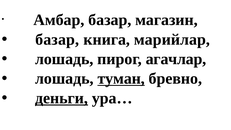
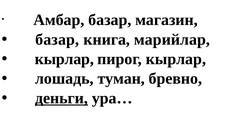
лошадь: лошадь -> кырлар (64, 59)
пирог агачлар: агачлар -> кырлар (176, 59)
туман underline: present -> none (121, 79)
